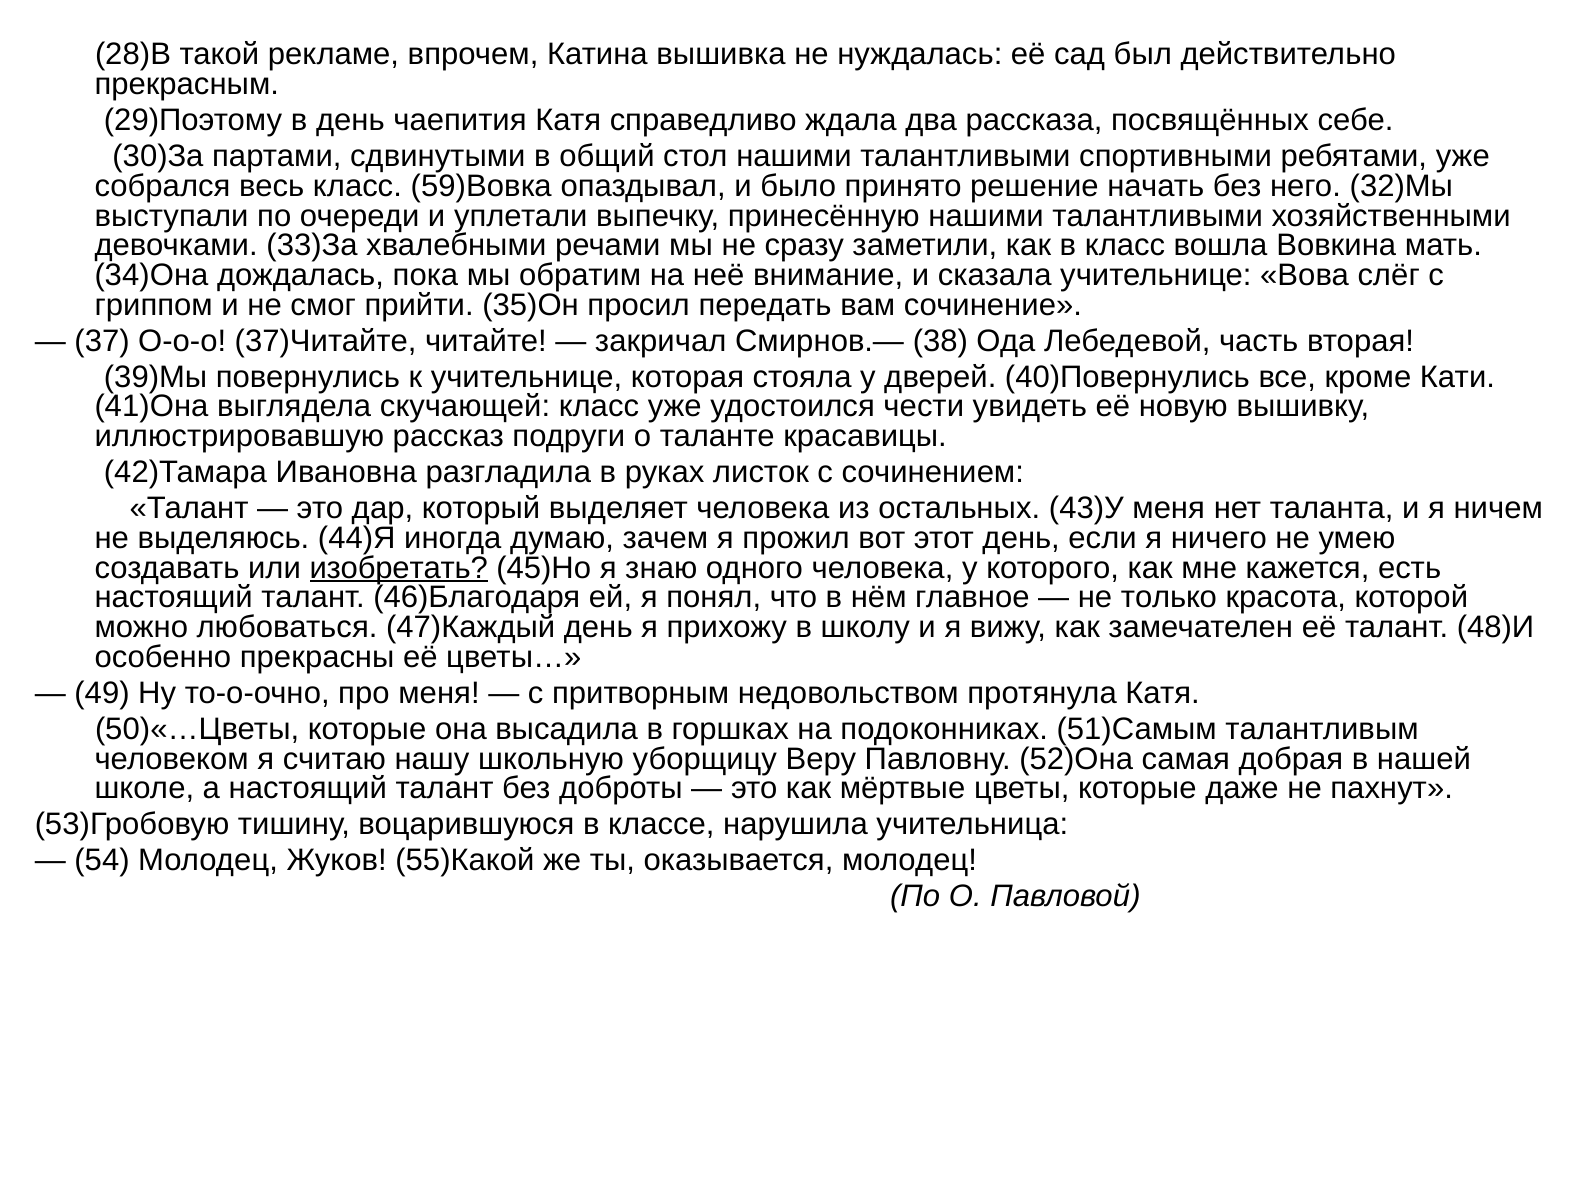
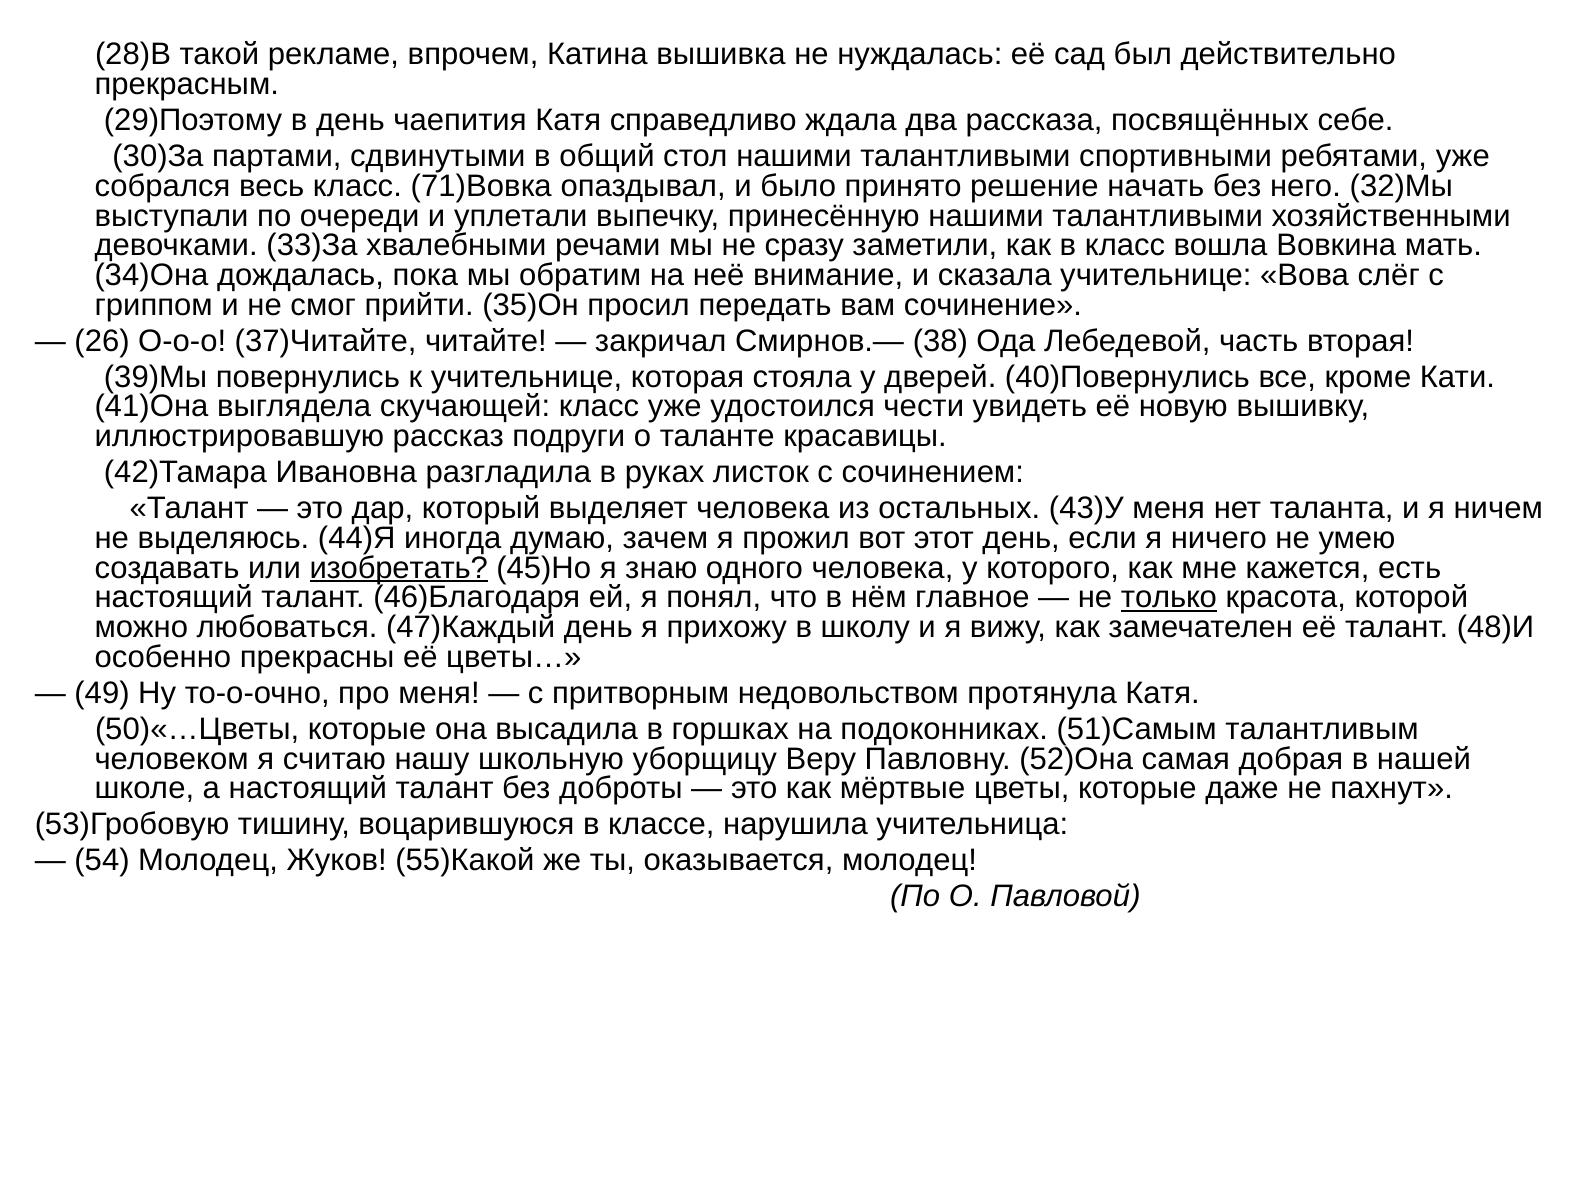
59)Вовка: 59)Вовка -> 71)Вовка (481, 186)
37: 37 -> 26 (102, 341)
только underline: none -> present (1169, 598)
